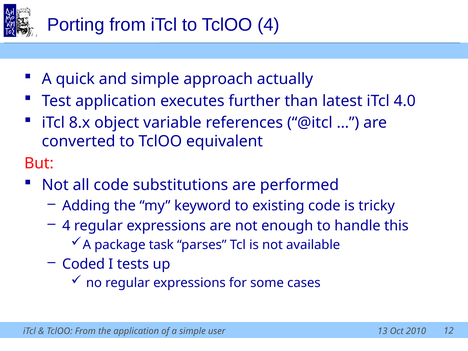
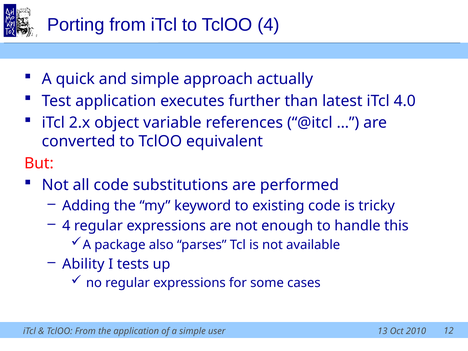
8.x: 8.x -> 2.x (80, 123)
task: task -> also (161, 245)
Coded: Coded -> Ability (83, 264)
